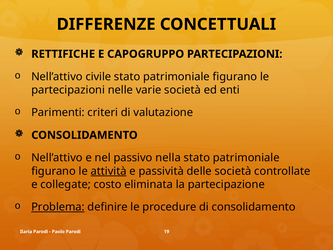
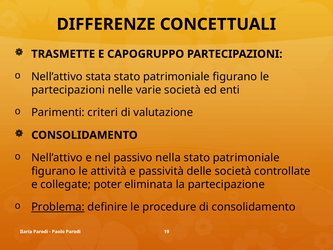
RETTIFICHE: RETTIFICHE -> TRASMETTE (63, 54)
civile: civile -> stata (98, 77)
attività underline: present -> none (109, 171)
costo: costo -> poter (108, 184)
